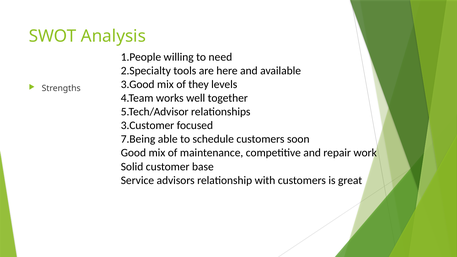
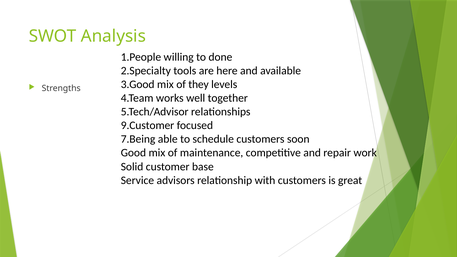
need: need -> done (220, 57)
3.Customer: 3.Customer -> 9.Customer (148, 125)
